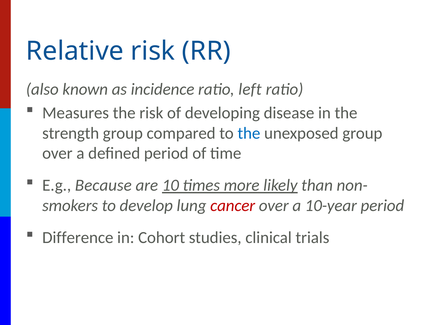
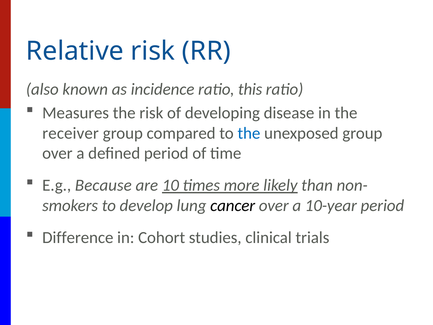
left: left -> this (250, 89)
strength: strength -> receiver (71, 133)
cancer colour: red -> black (233, 206)
